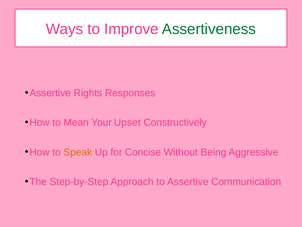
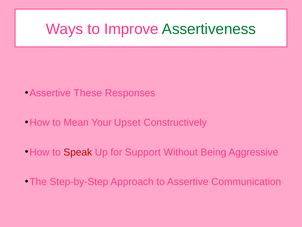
Rights: Rights -> These (88, 93)
Speak colour: orange -> red (78, 152)
Concise: Concise -> Support (143, 152)
